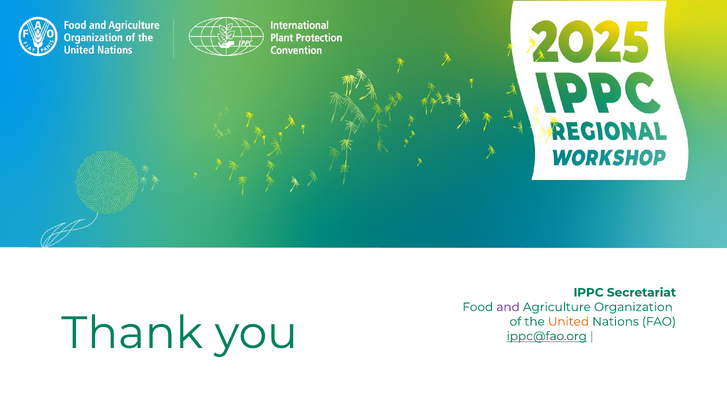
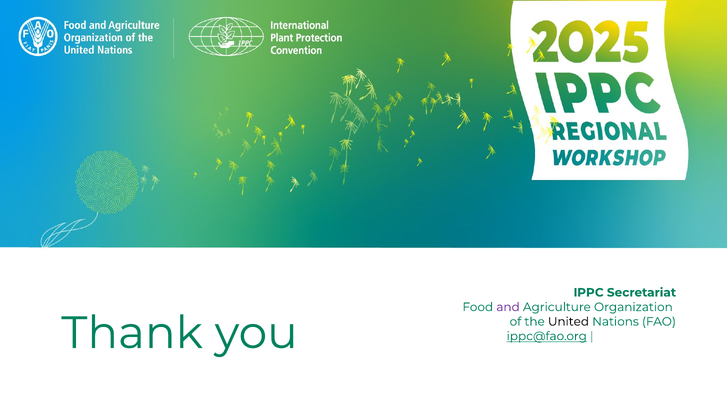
United colour: orange -> black (568, 322)
